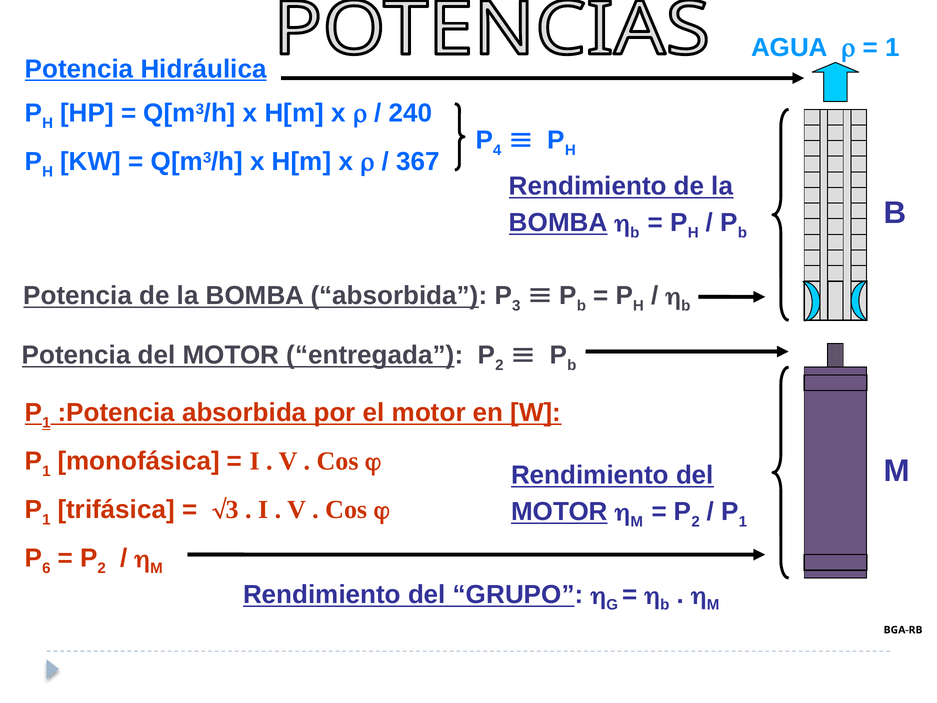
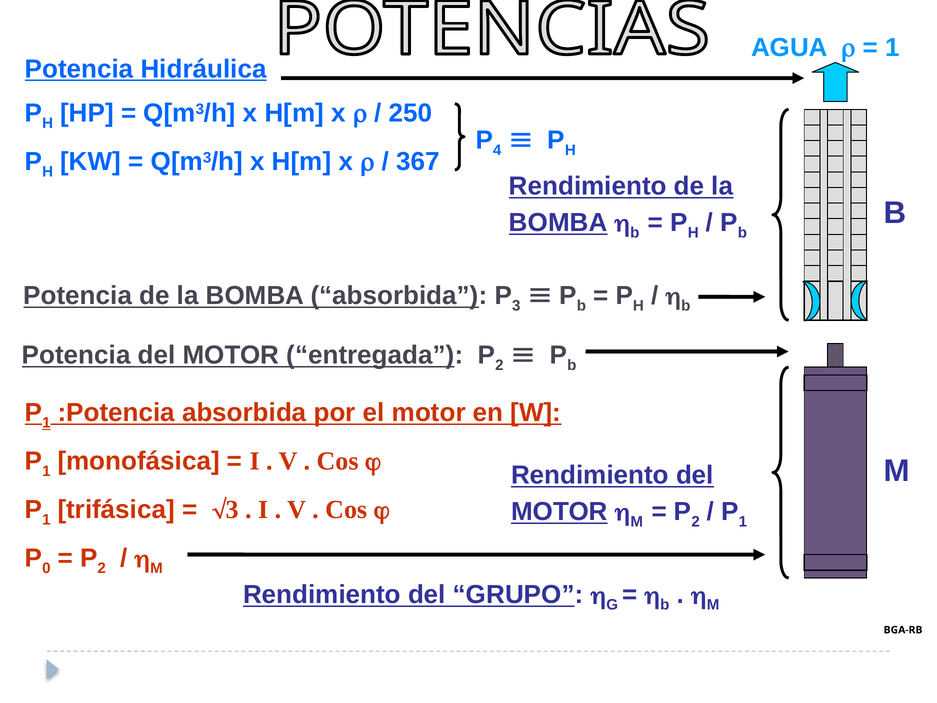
240: 240 -> 250 (411, 113)
6: 6 -> 0 (46, 568)
